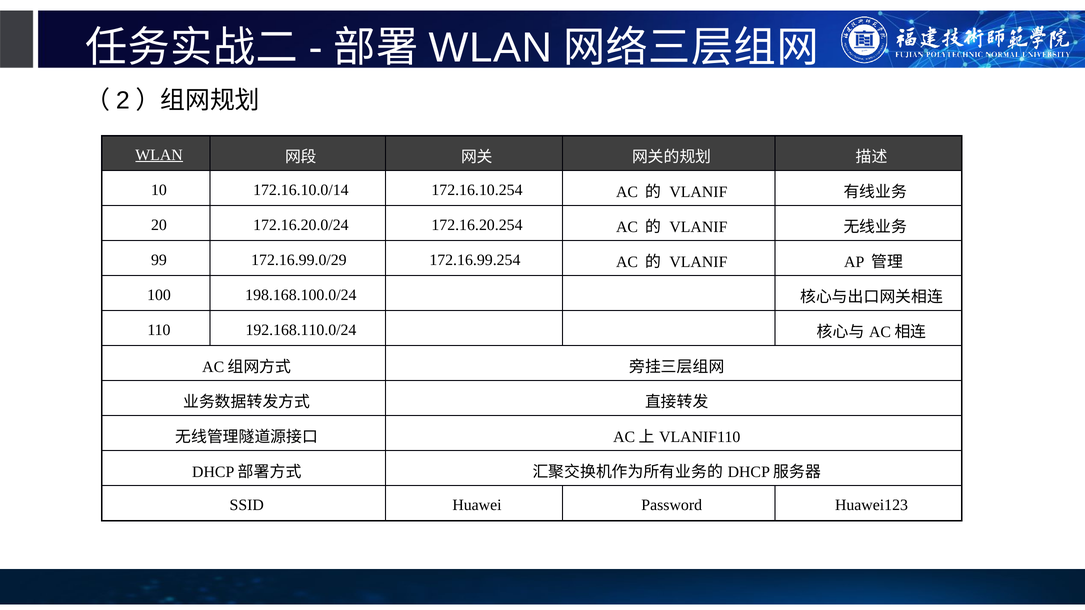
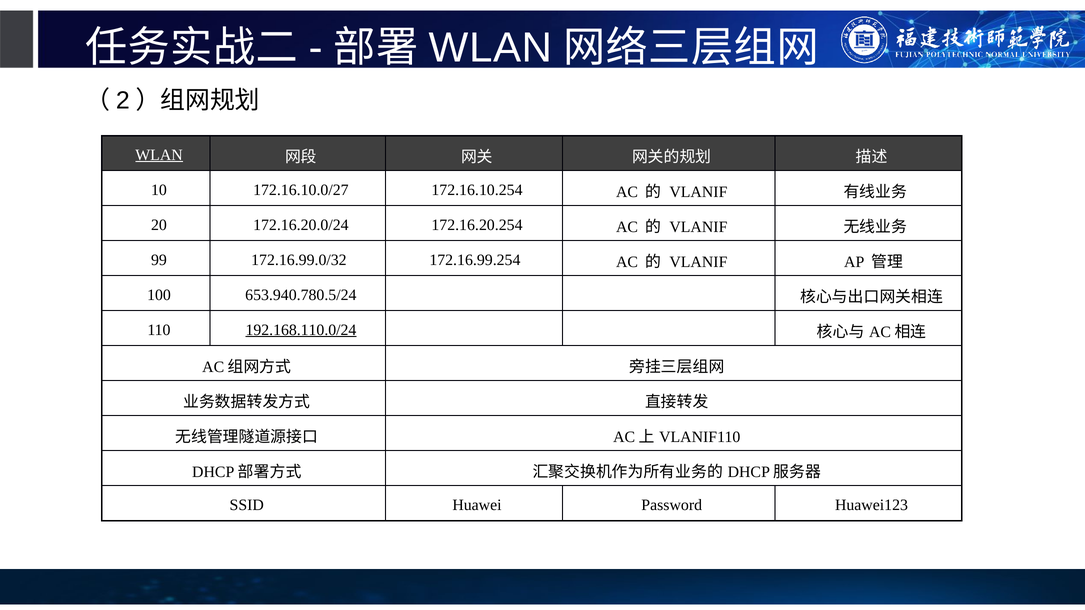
172.16.10.0/14: 172.16.10.0/14 -> 172.16.10.0/27 (301, 190)
172.16.99.0/29: 172.16.99.0/29 -> 172.16.99.0/32 (299, 260)
198.168.100.0/24: 198.168.100.0/24 -> 653.940.780.5/24 (301, 295)
192.168.110.0/24 underline: none -> present (301, 330)
